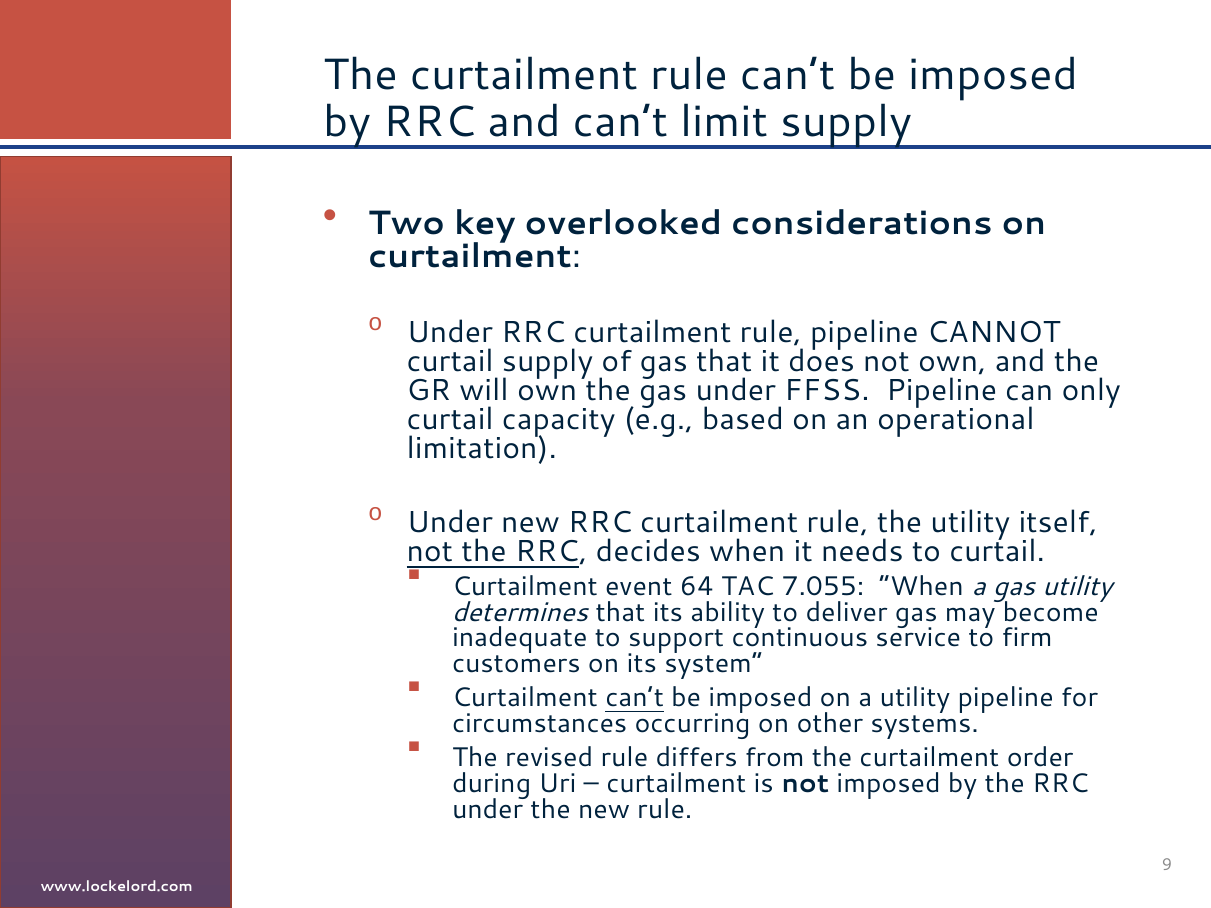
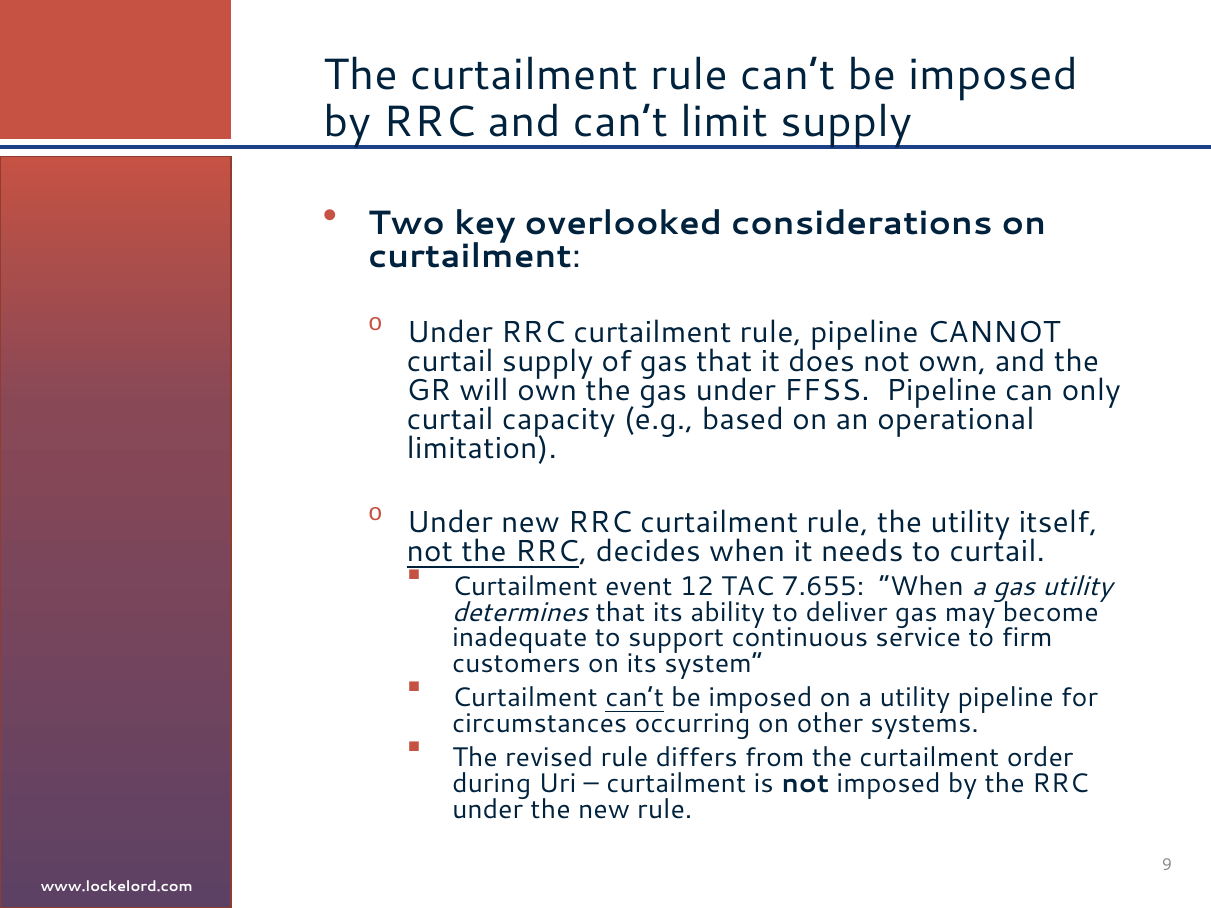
64: 64 -> 12 (697, 587)
7.055: 7.055 -> 7.655 (823, 587)
